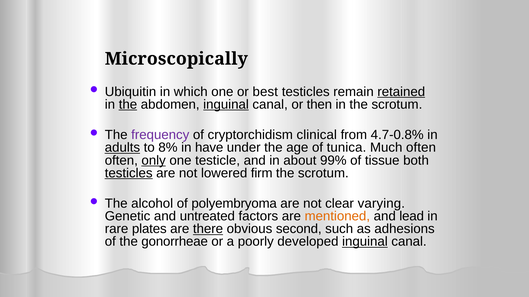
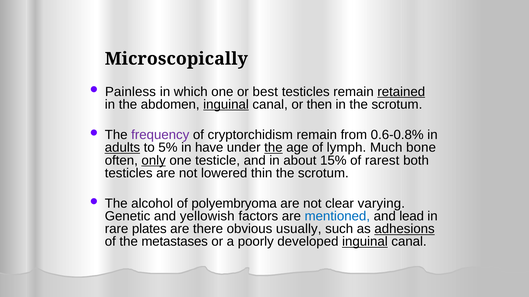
Ubiquitin: Ubiquitin -> Painless (130, 92)
the underline: present -> none (128, 105)
cryptorchidism clinical: clinical -> remain (317, 135)
4.7-0.8%: 4.7-0.8% -> 0.6-0.8% (397, 135)
8%: 8% -> 5% (168, 148)
the underline: none -> present (273, 148)
tunica: tunica -> lymph (346, 148)
Much often: often -> bone (421, 148)
99%: 99% -> 15% (333, 161)
tissue: tissue -> rarest (382, 161)
testicles underline: present -> none (129, 173)
firm: firm -> thin (262, 173)
untreated: untreated -> yellowish (207, 217)
mentioned colour: orange -> blue (337, 217)
there underline: present -> none (208, 229)
second: second -> usually (299, 229)
adhesions underline: none -> present (405, 229)
gonorrheae: gonorrheae -> metastases (175, 242)
